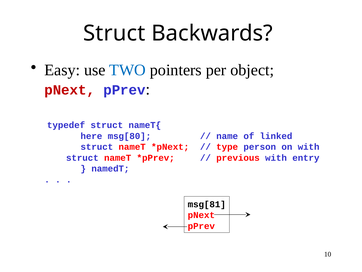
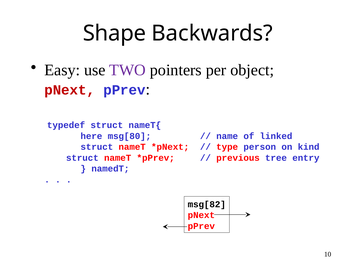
Struct: Struct -> Shape (114, 33)
TWO colour: blue -> purple (128, 70)
on with: with -> kind (309, 147)
previous with: with -> tree (276, 158)
msg[81: msg[81 -> msg[82 (207, 204)
